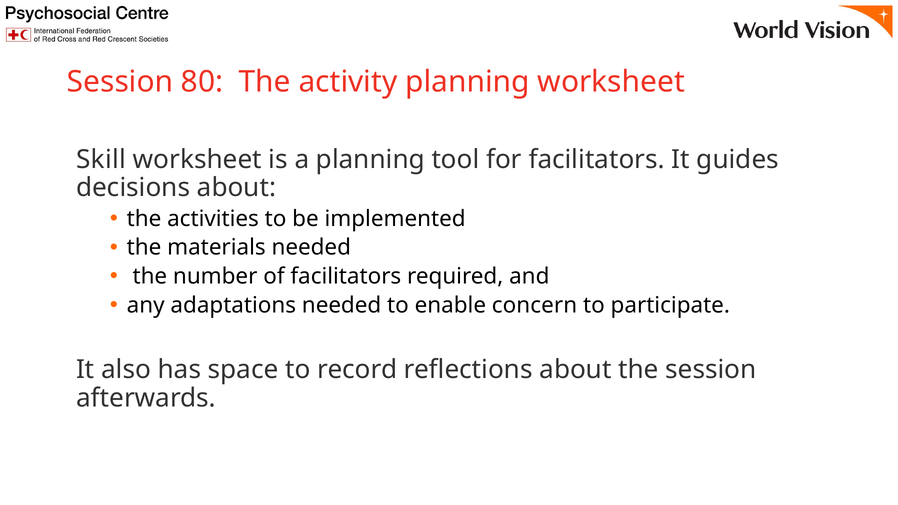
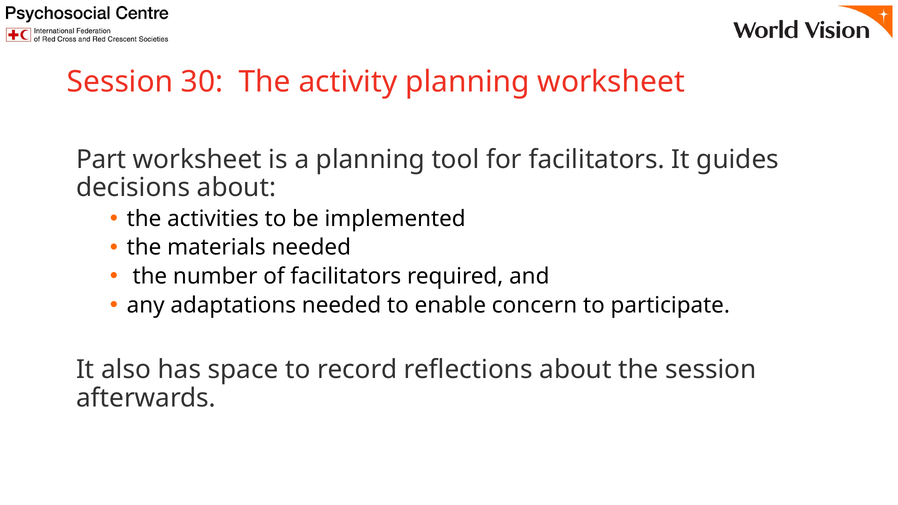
80: 80 -> 30 (202, 82)
Skill: Skill -> Part (101, 160)
